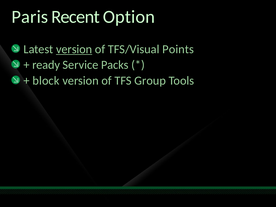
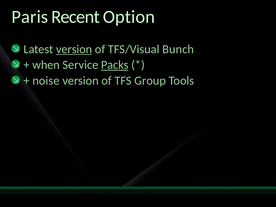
Points: Points -> Bunch (178, 49)
ready: ready -> when (46, 65)
Packs underline: none -> present (115, 65)
block: block -> noise (46, 81)
